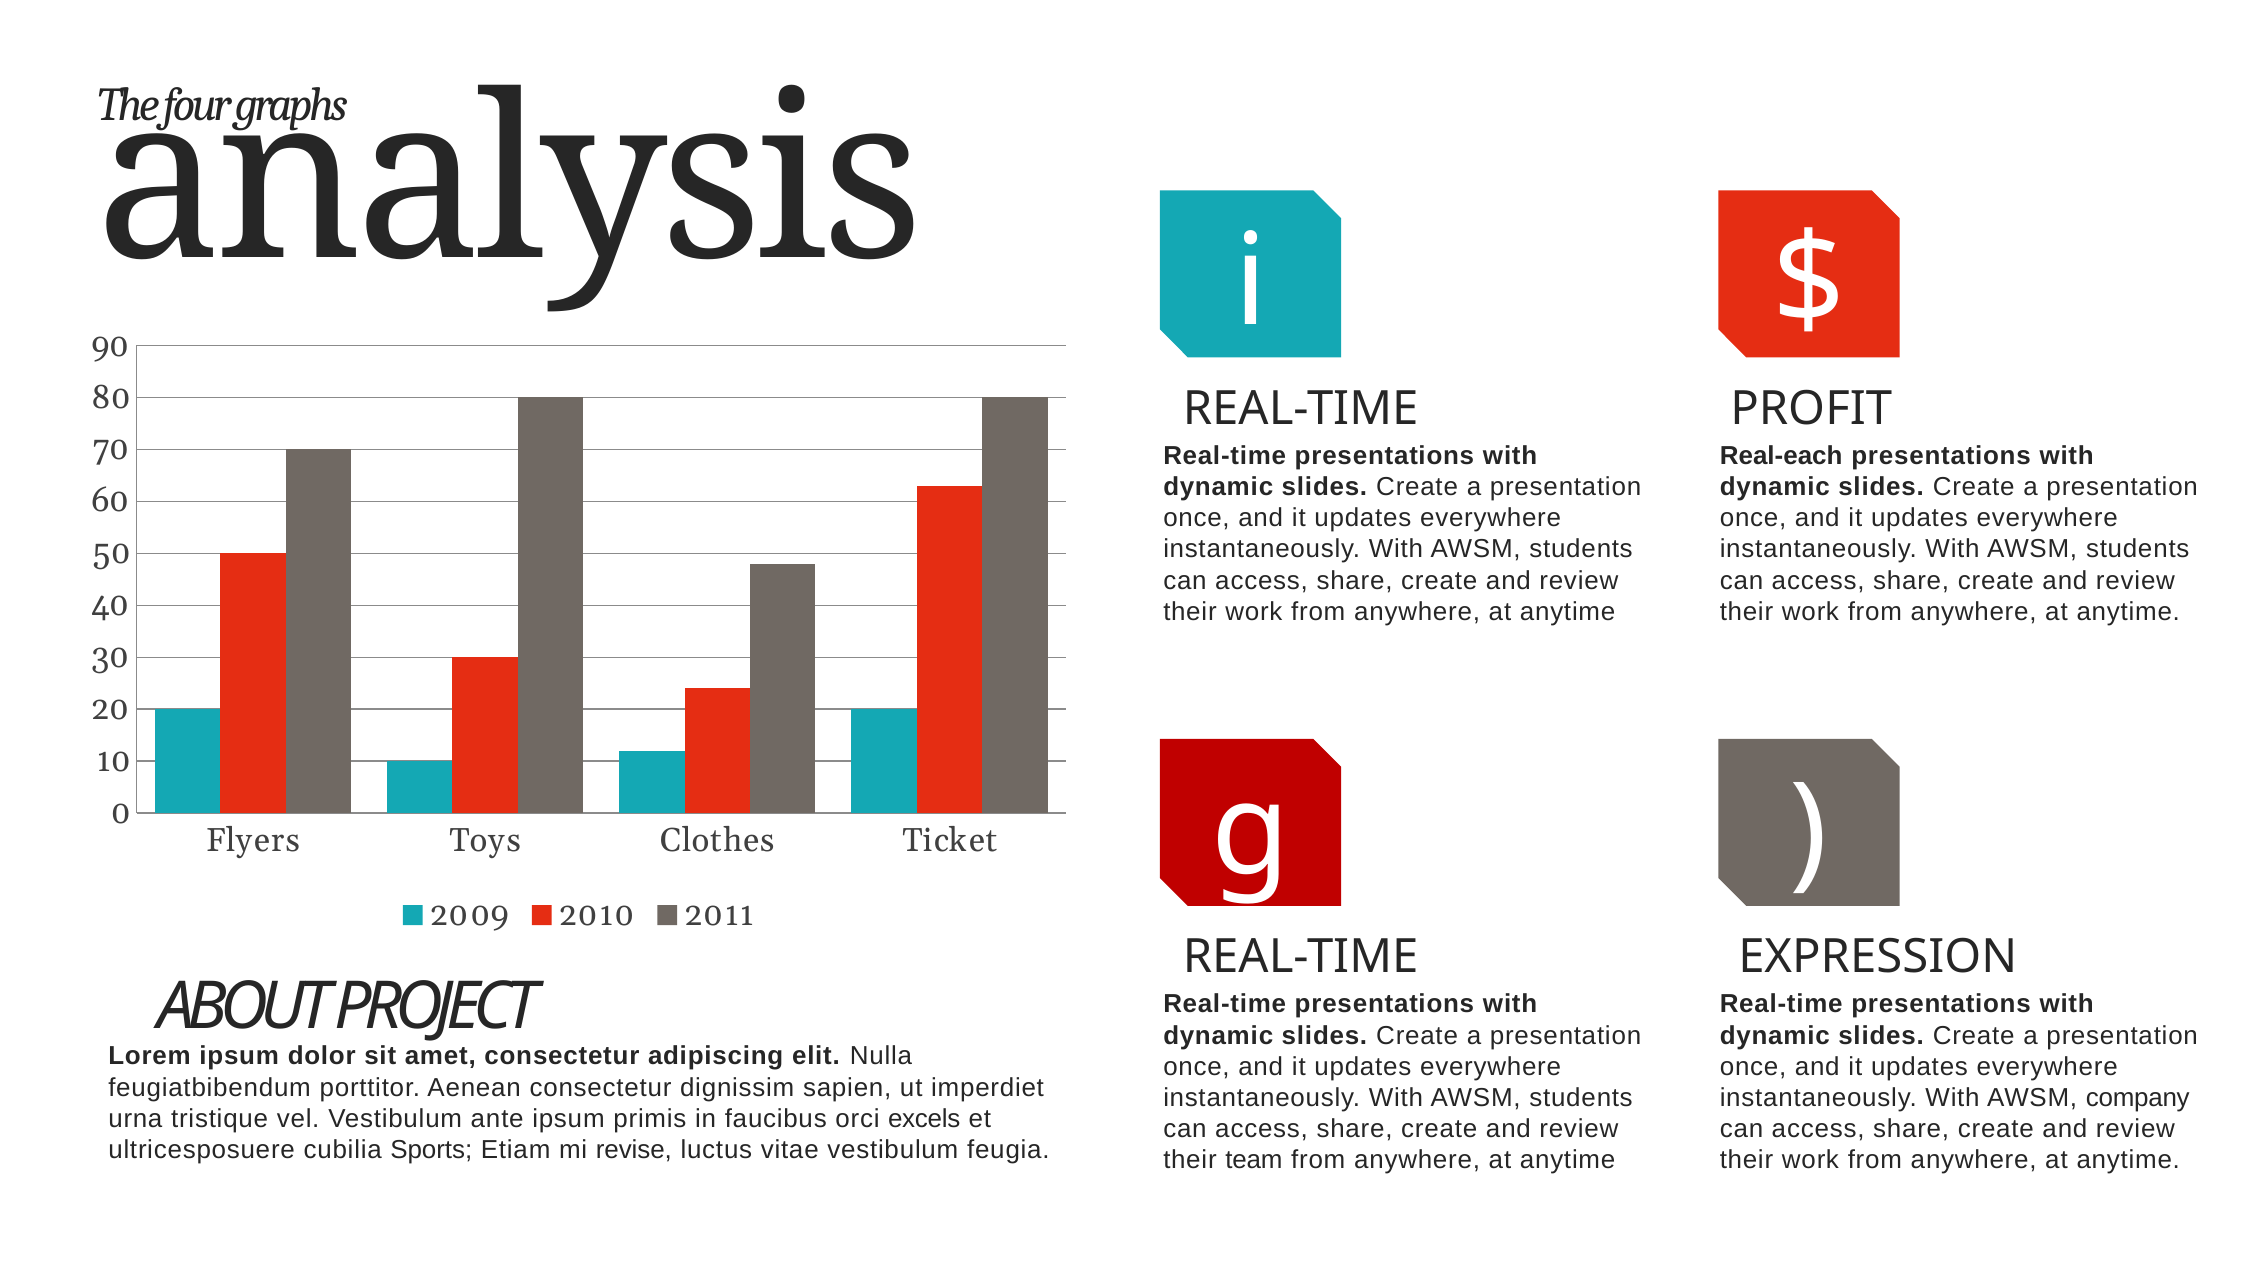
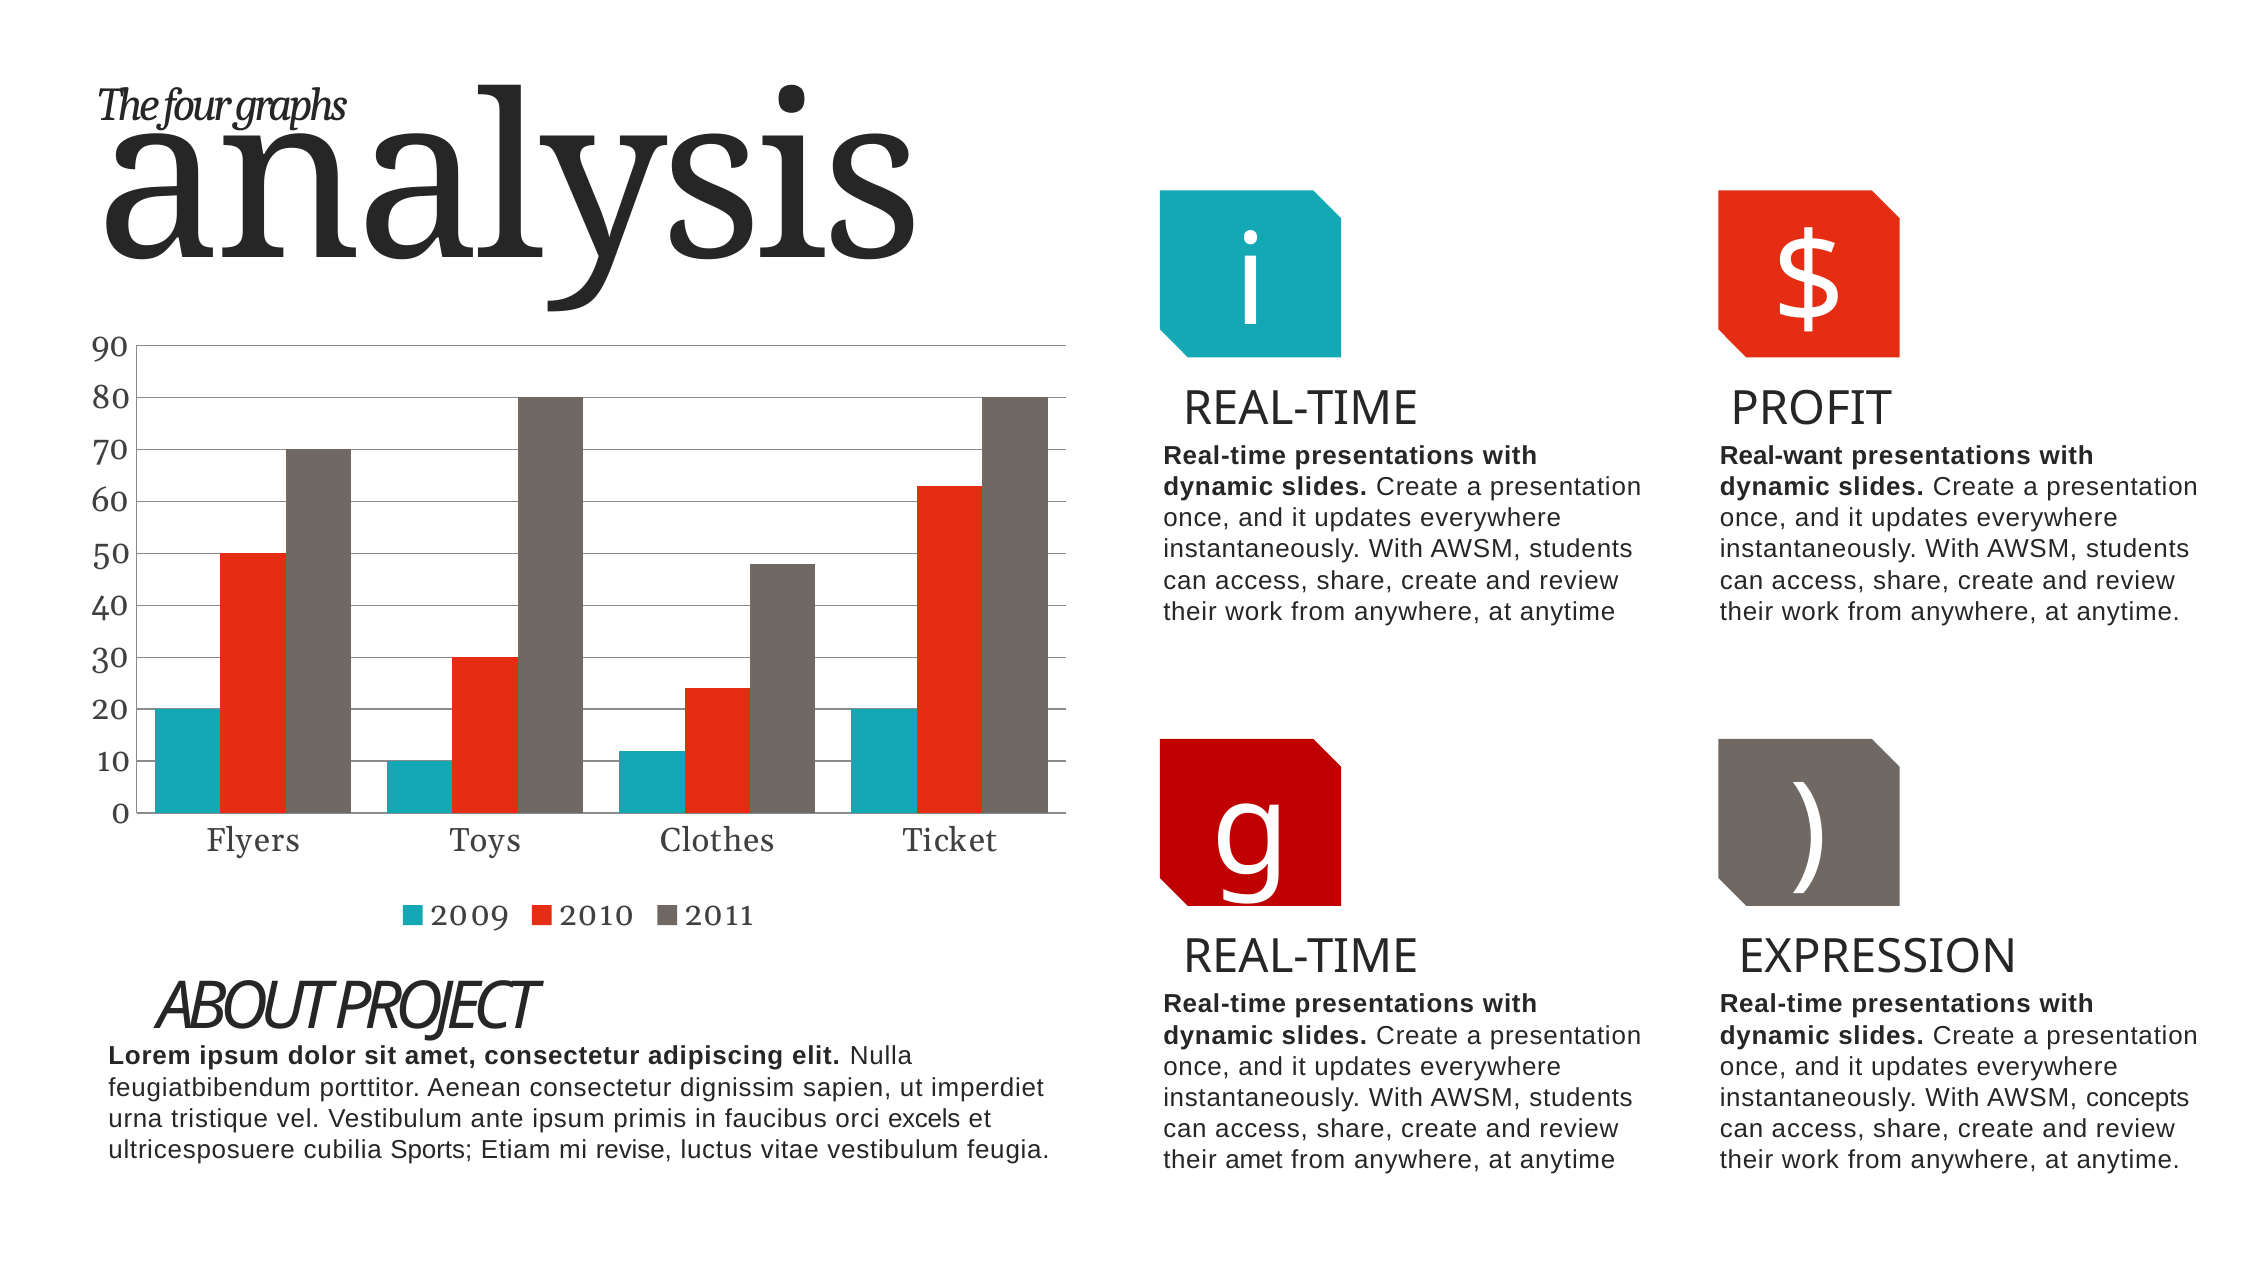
Real-each: Real-each -> Real-want (1781, 456)
company: company -> concepts (2138, 1098)
their team: team -> amet (1254, 1161)
